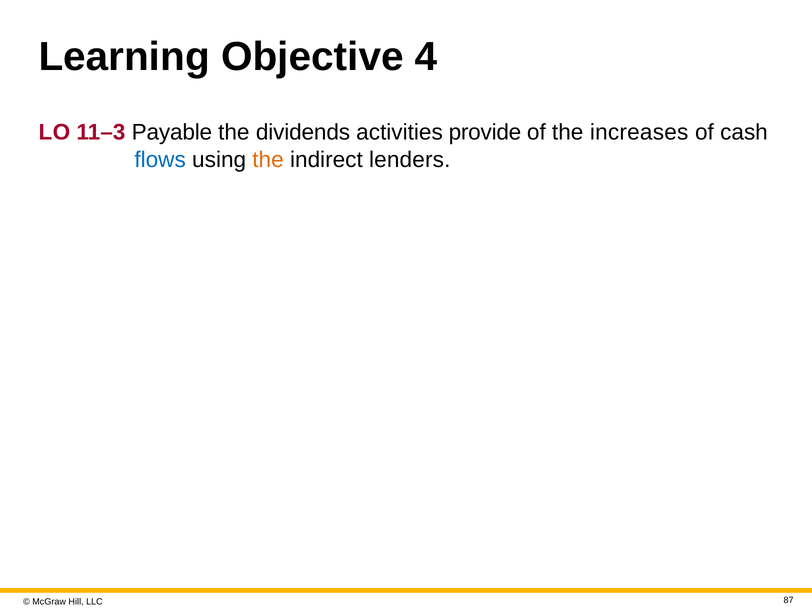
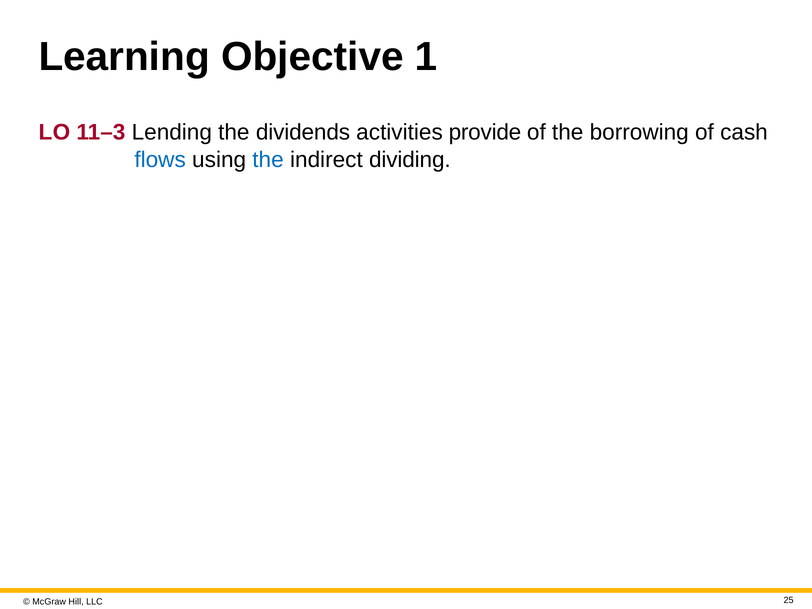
4: 4 -> 1 (426, 57)
Payable: Payable -> Lending (172, 133)
increases: increases -> borrowing (639, 133)
the colour: orange -> blue (268, 160)
lenders: lenders -> dividing (410, 160)
87: 87 -> 25 (789, 600)
